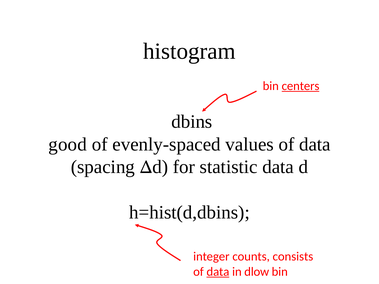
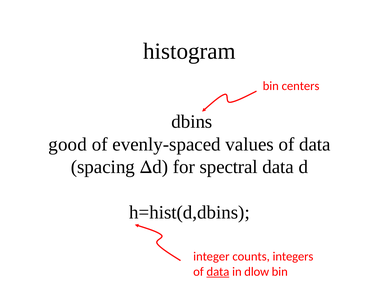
centers underline: present -> none (301, 86)
statistic: statistic -> spectral (229, 167)
consists: consists -> integers (293, 257)
